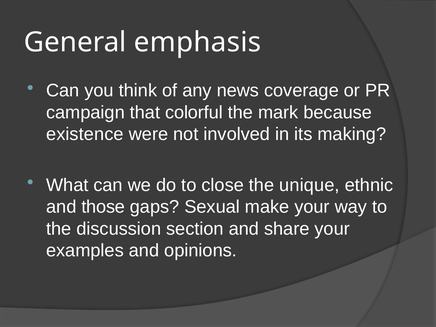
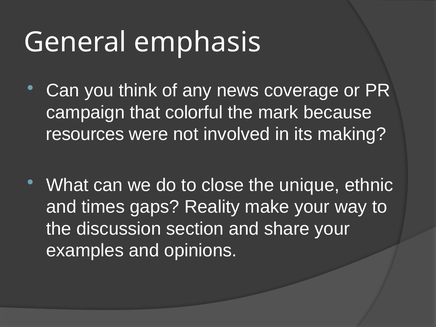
existence: existence -> resources (85, 134)
those: those -> times (103, 207)
Sexual: Sexual -> Reality (212, 207)
